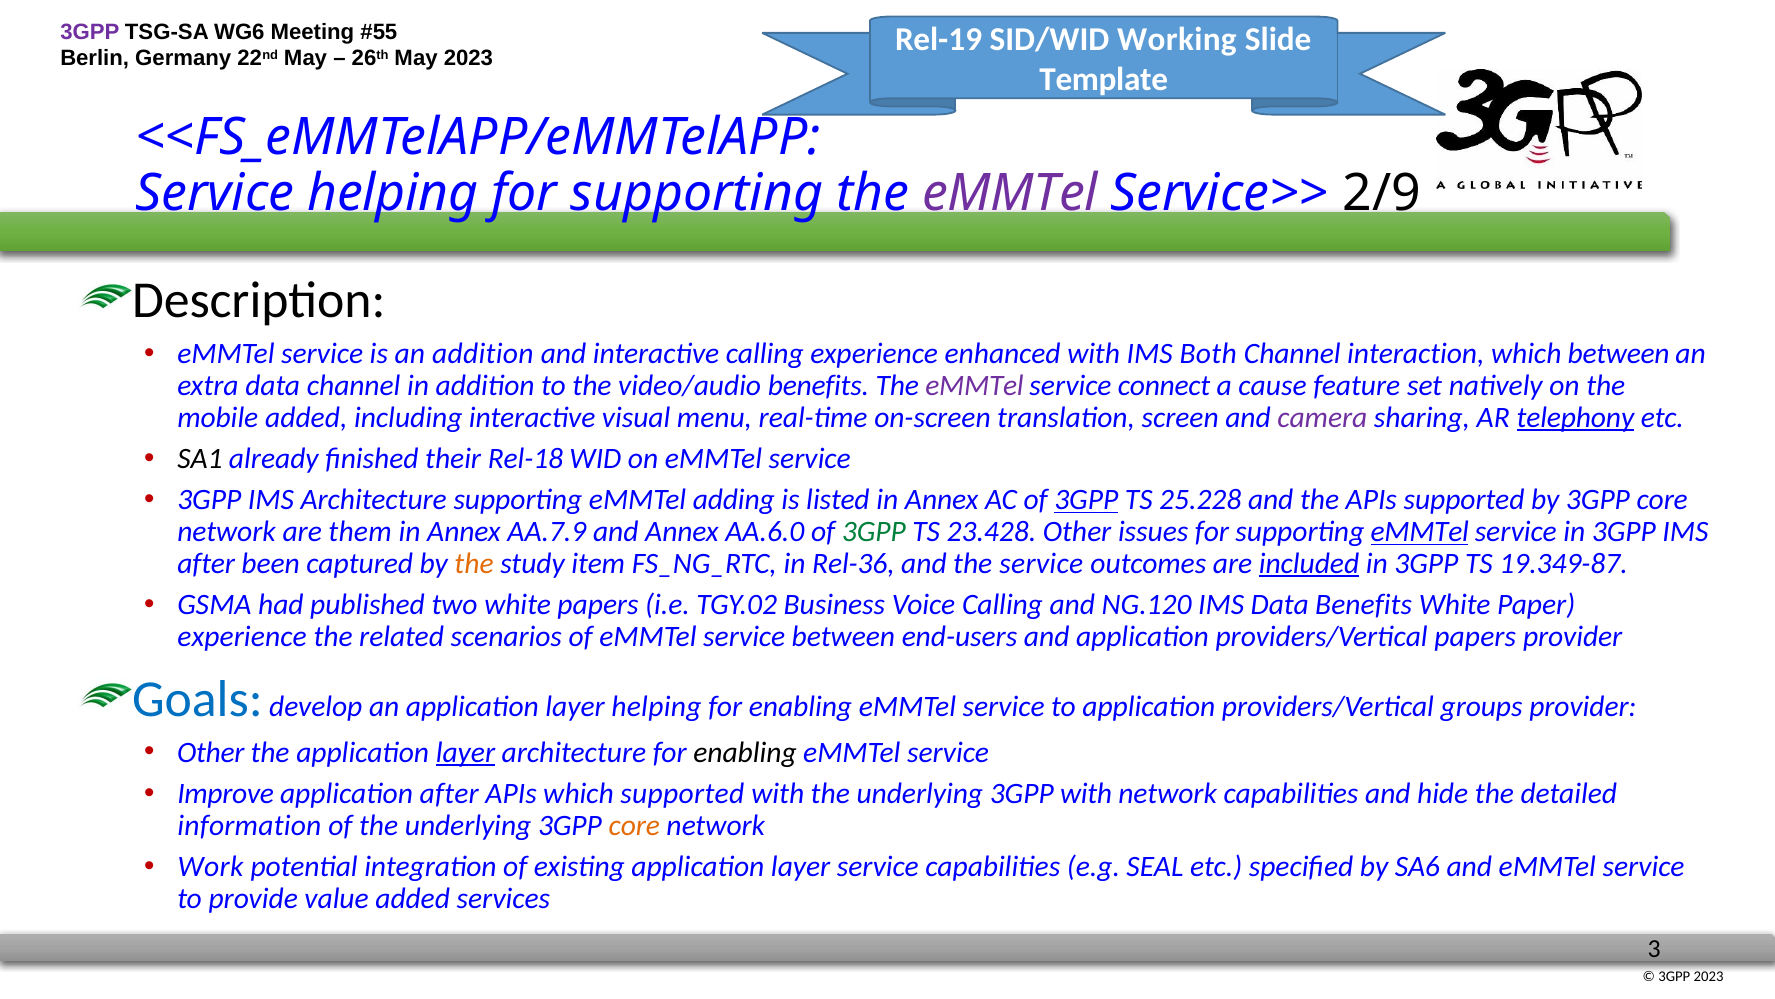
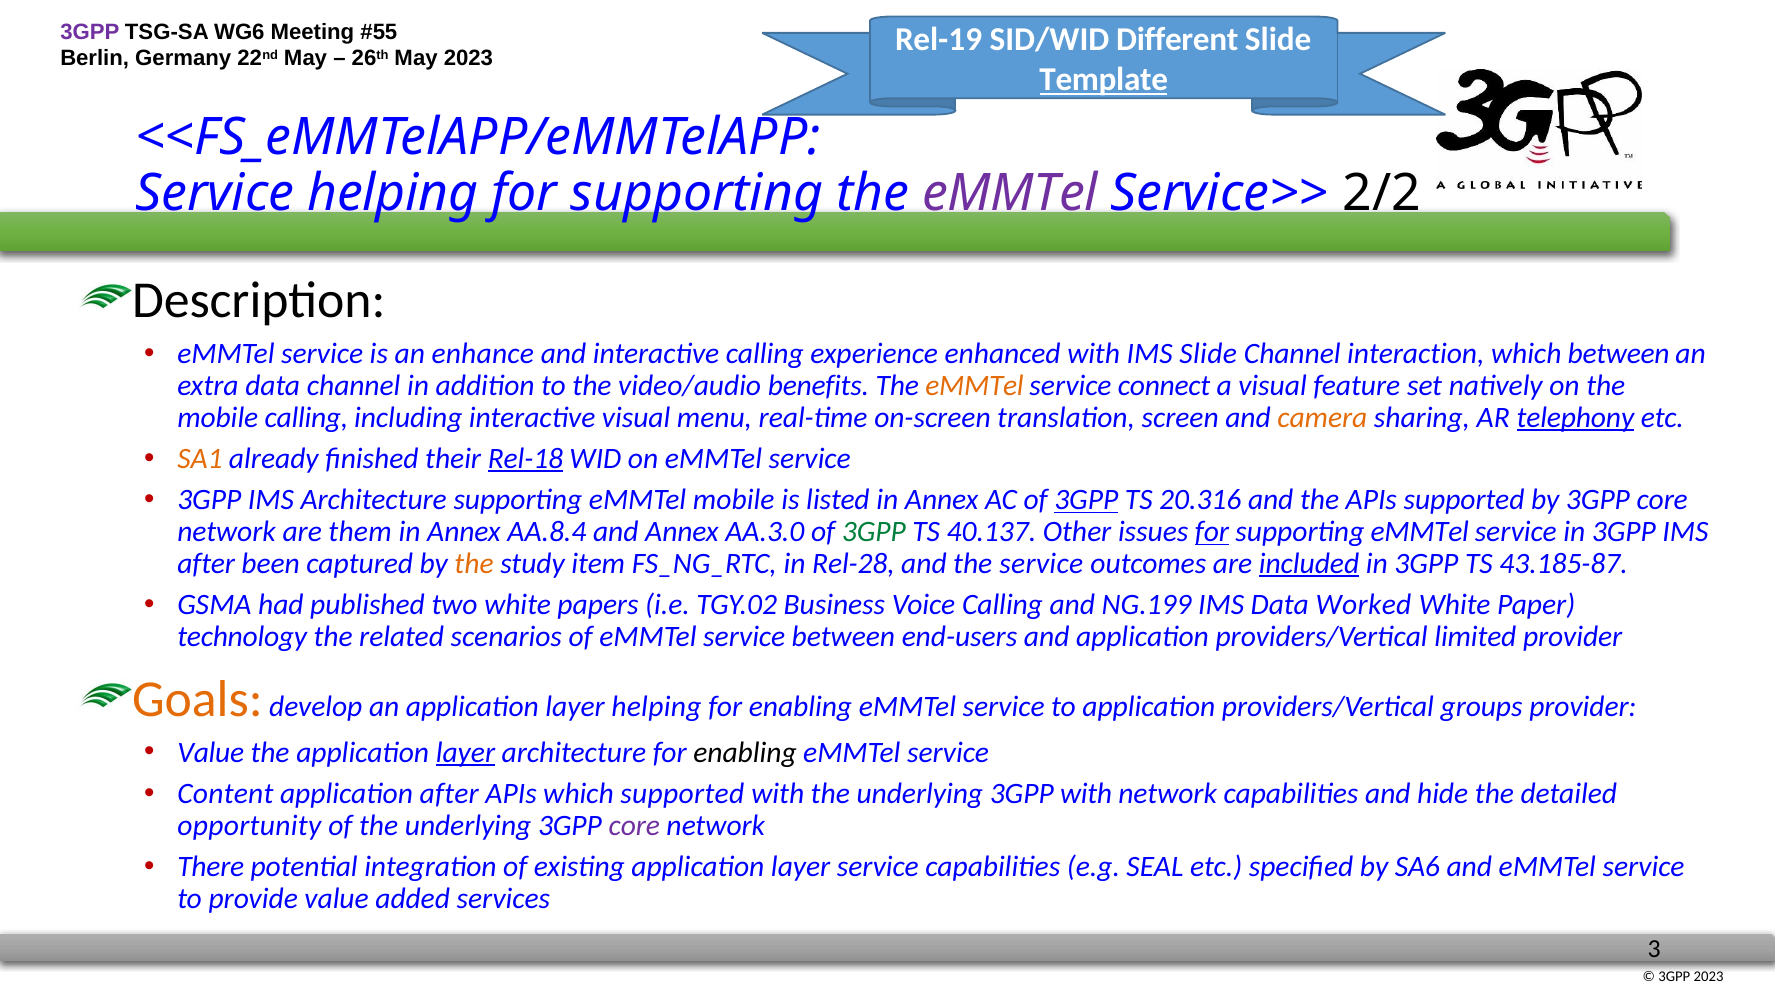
Working: Working -> Different (1177, 40)
Template underline: none -> present (1104, 80)
2/9: 2/9 -> 2/2 (1382, 193)
an addition: addition -> enhance (483, 353)
IMS Both: Both -> Slide (1208, 353)
eMMTel colour: purple -> orange (975, 385)
a cause: cause -> visual (1273, 385)
mobile added: added -> calling (306, 417)
camera colour: purple -> orange (1322, 417)
SA1 colour: black -> orange (200, 458)
Rel-18 underline: none -> present (525, 458)
eMMTel adding: adding -> mobile (734, 499)
25.228: 25.228 -> 20.316 (1200, 499)
AA.7.9: AA.7.9 -> AA.8.4 (547, 531)
AA.6.0: AA.6.0 -> AA.3.0 (765, 531)
23.428: 23.428 -> 40.137 (991, 531)
for underline: none -> present (1212, 531)
eMMTel underline: present -> none (1420, 531)
Rel-36: Rel-36 -> Rel-28 (853, 563)
19.349-87: 19.349-87 -> 43.185-87 (1564, 563)
NG.120: NG.120 -> NG.199 (1147, 604)
Data Benefits: Benefits -> Worked (1364, 604)
experience: experience -> technology (242, 636)
providers/Vertical papers: papers -> limited (1475, 636)
Goals colour: blue -> orange (197, 699)
Other: Other -> Value (211, 752)
Improve: Improve -> Content (225, 793)
information: information -> opportunity (249, 825)
core colour: orange -> purple (634, 825)
Work: Work -> There (211, 866)
